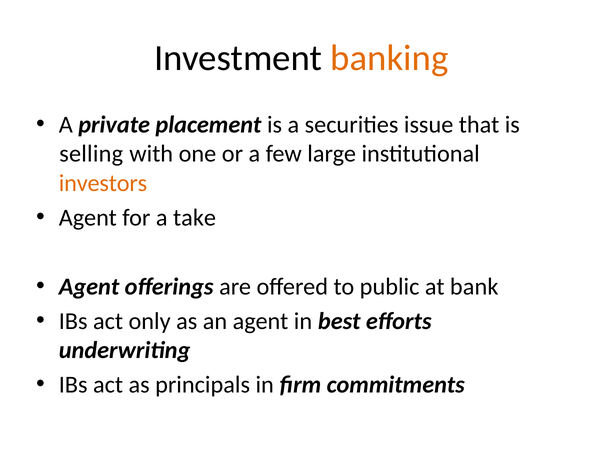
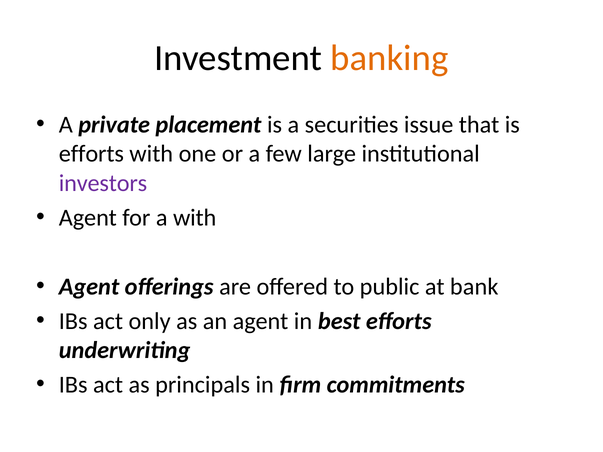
selling: selling -> efforts (91, 154)
investors colour: orange -> purple (103, 183)
a take: take -> with (195, 218)
